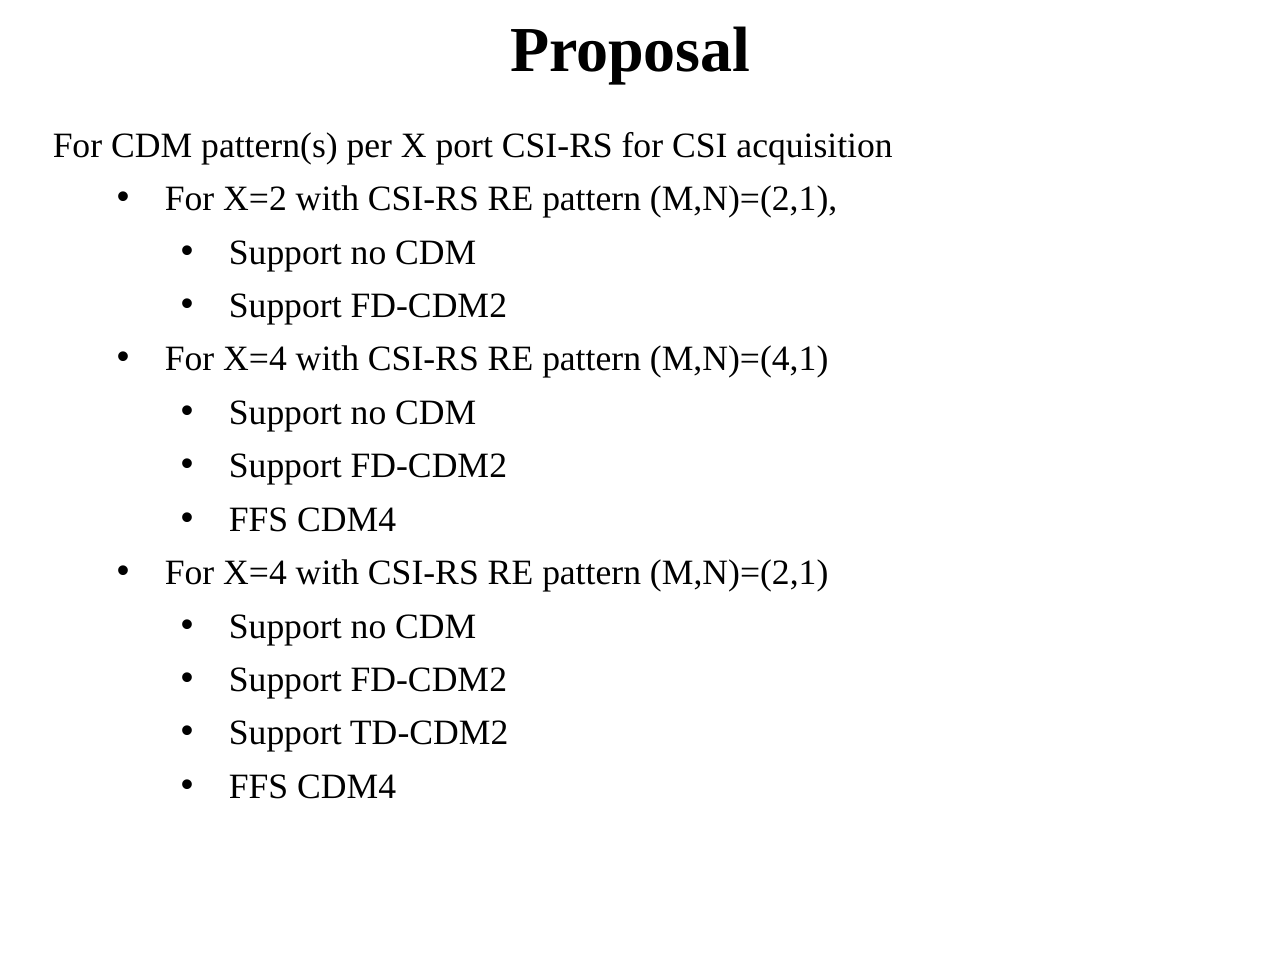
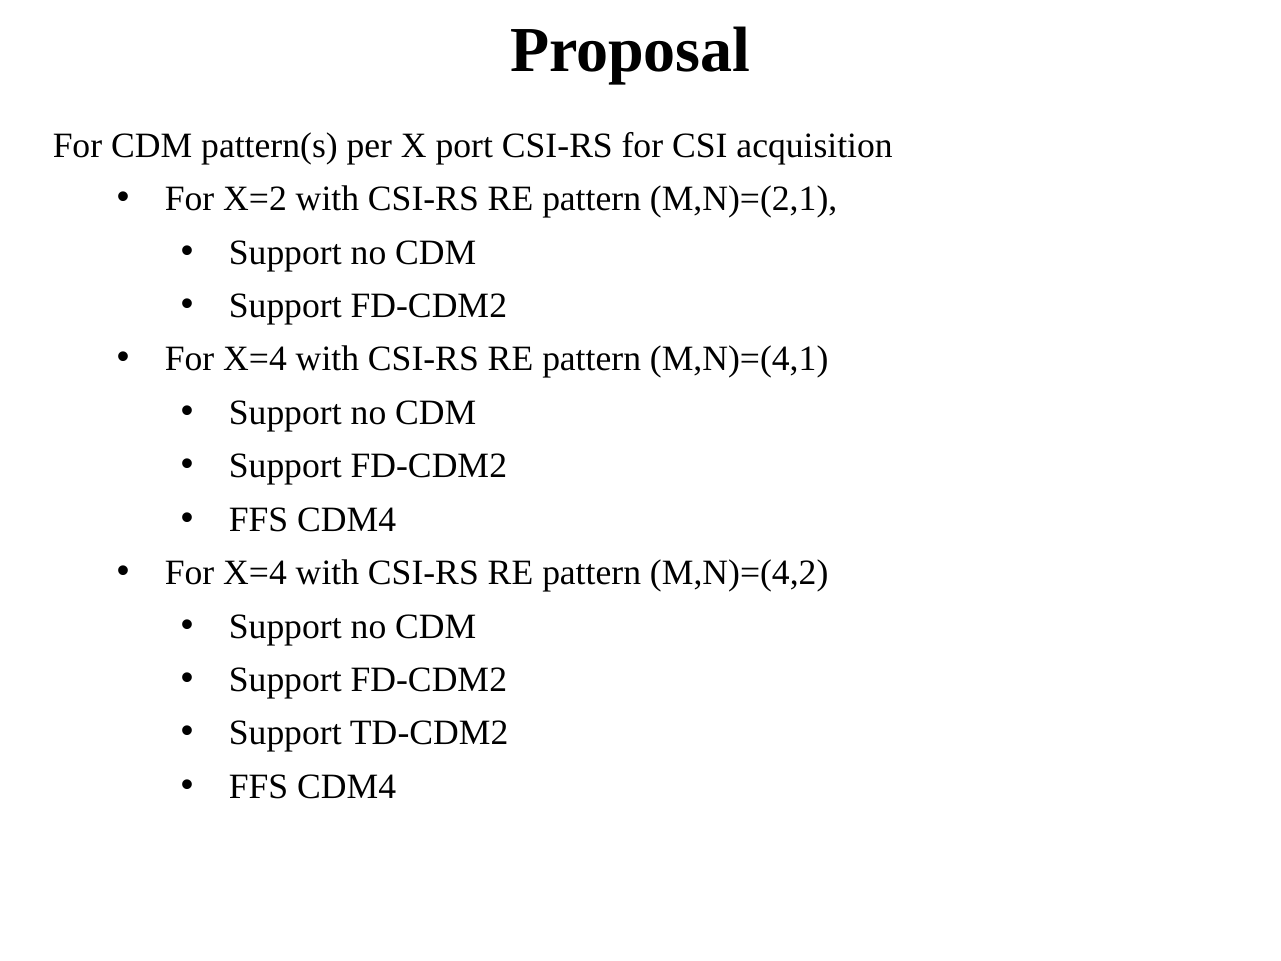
M,N)=(2,1: M,N)=(2,1 -> M,N)=(4,2 (739, 573)
